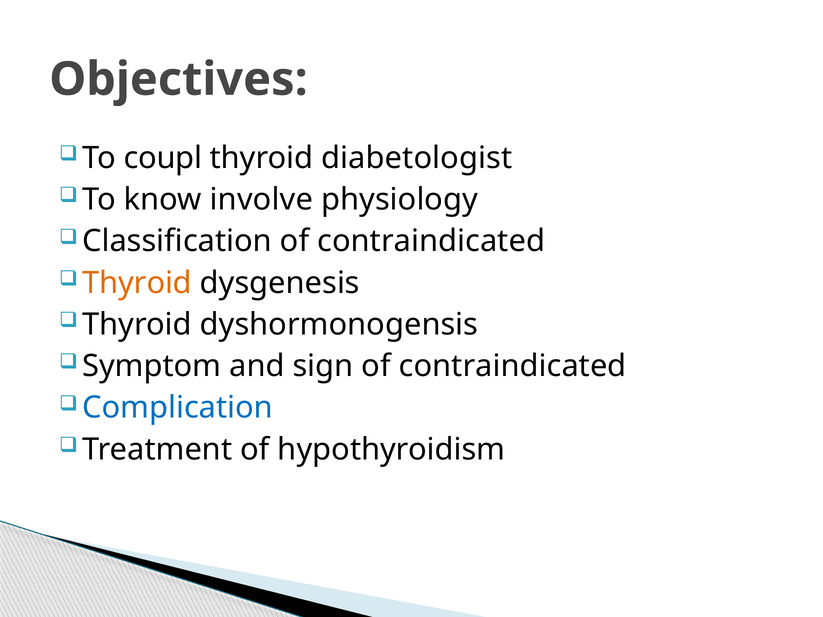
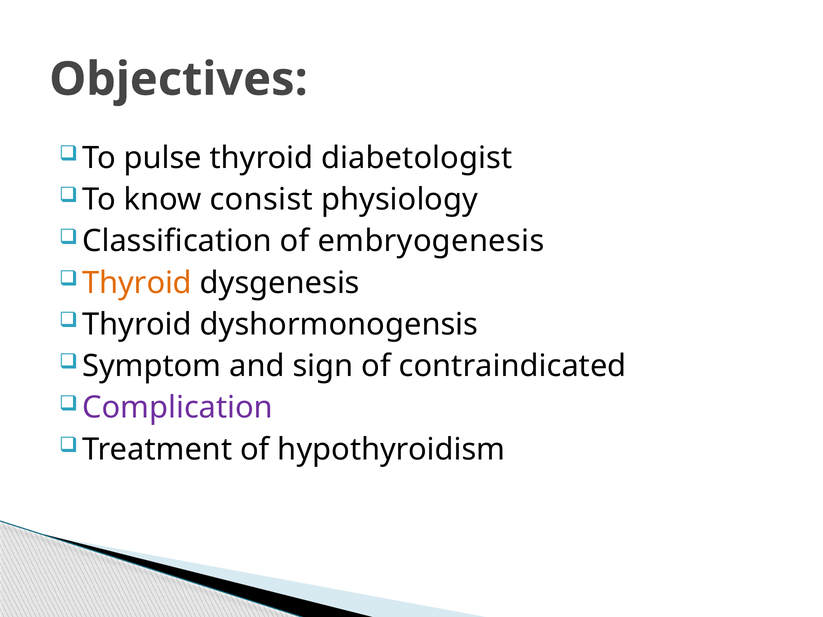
coupl: coupl -> pulse (163, 158)
involve: involve -> consist (261, 200)
Classification of contraindicated: contraindicated -> embryogenesis (431, 241)
Complication colour: blue -> purple (178, 408)
